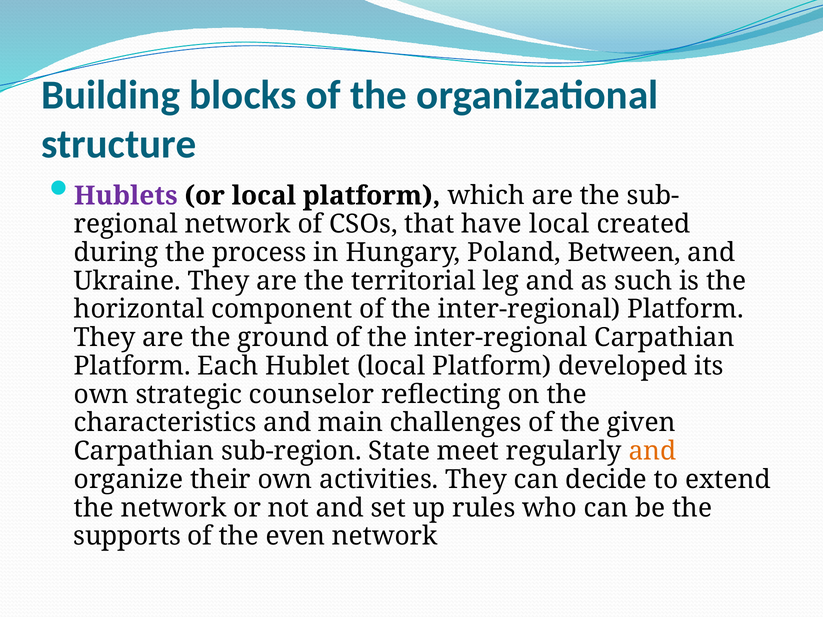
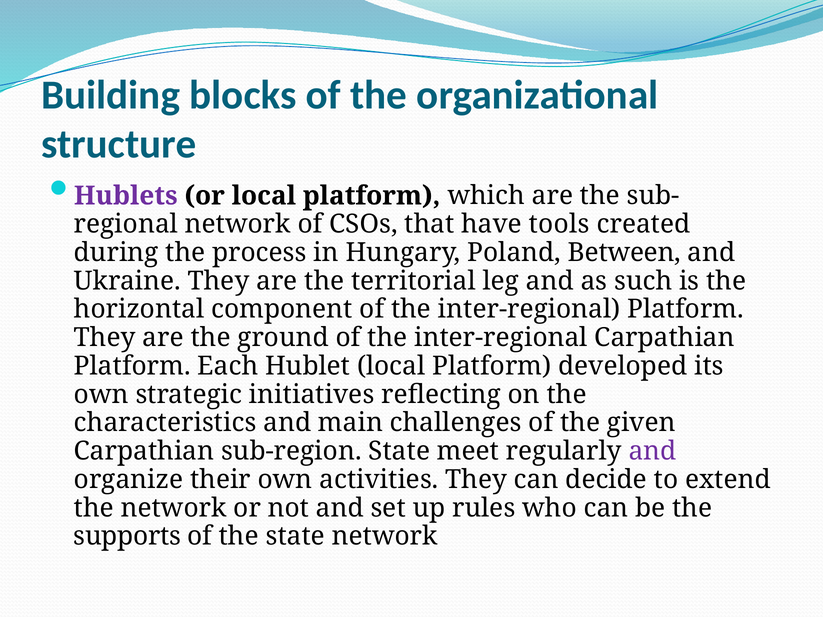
have local: local -> tools (559, 224)
counselor: counselor -> initiatives (312, 395)
and colour: orange -> purple (652, 451)
the even: even -> state (295, 536)
